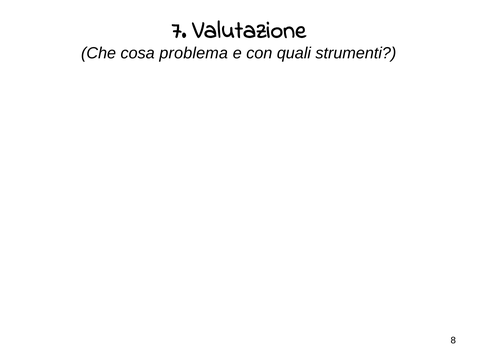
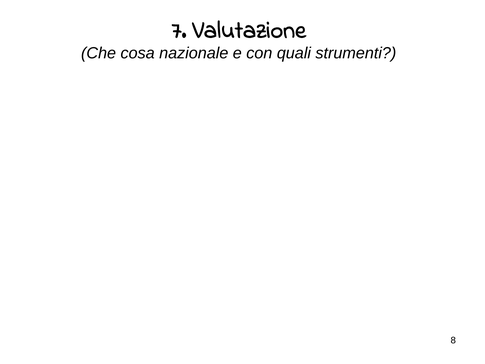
problema: problema -> nazionale (194, 53)
